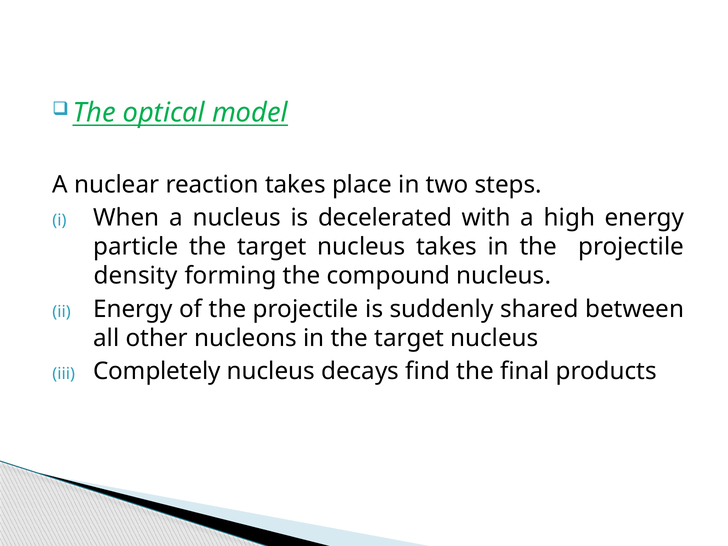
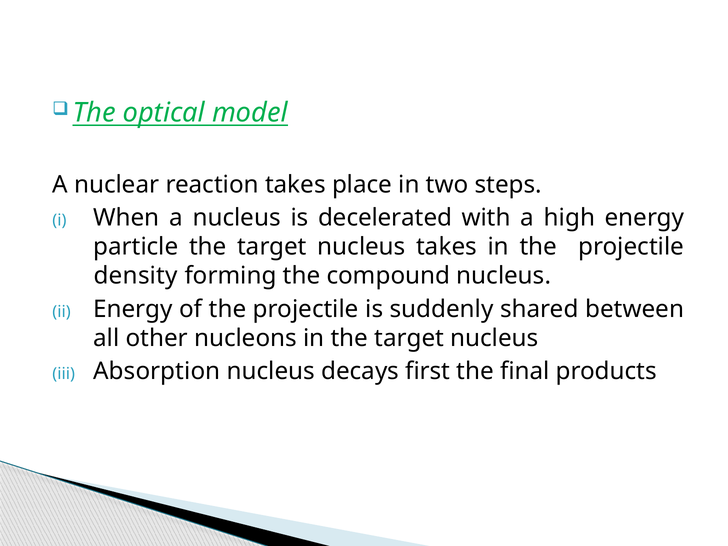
Completely: Completely -> Absorption (157, 371)
find: find -> first (428, 371)
